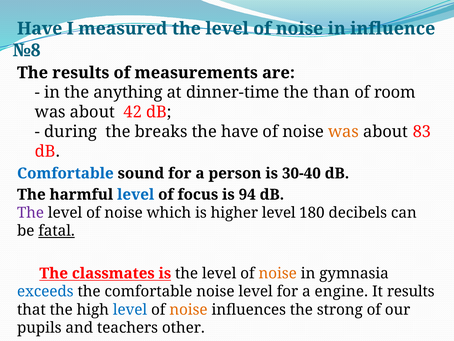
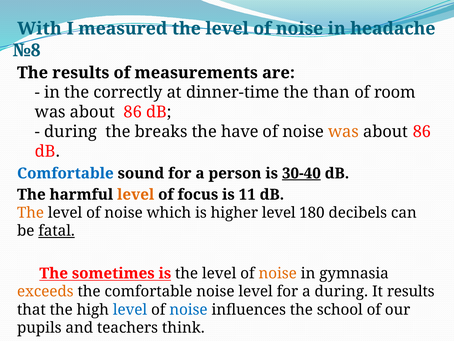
Have: Have -> With (39, 29)
influence: influence -> headache (393, 29)
anything: anything -> correctly (128, 92)
42: 42 -> 86 (133, 112)
83: 83 -> 86 (422, 132)
30-40 underline: none -> present (301, 173)
level colour: blue -> orange (136, 194)
94: 94 -> 11 (247, 194)
The colour: purple -> orange (31, 212)
classmates: classmates -> sometimes (113, 273)
exceeds colour: blue -> orange (45, 291)
a engine: engine -> during (341, 291)
noise colour: orange -> blue (188, 309)
strong: strong -> school (340, 309)
other: other -> think (183, 327)
